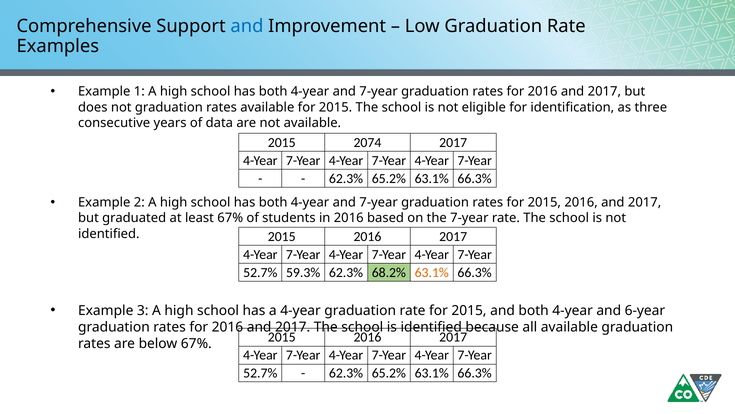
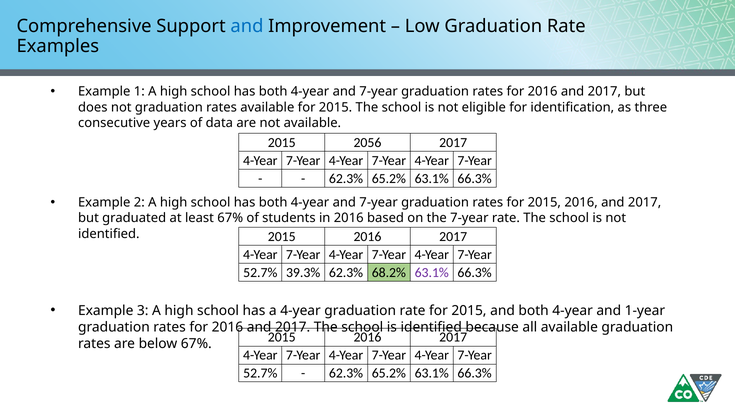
2074: 2074 -> 2056 (367, 143)
59.3%: 59.3% -> 39.3% (303, 272)
63.1% colour: orange -> purple (432, 272)
6-year: 6-year -> 1-year (645, 310)
